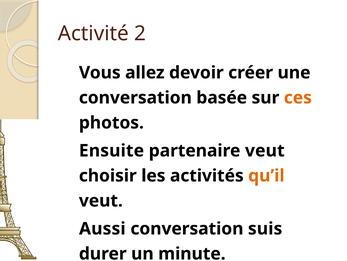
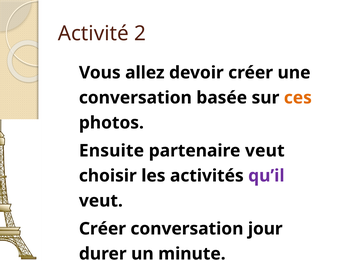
qu’il colour: orange -> purple (266, 175)
Aussi: Aussi -> Créer (102, 228)
suis: suis -> jour (265, 228)
